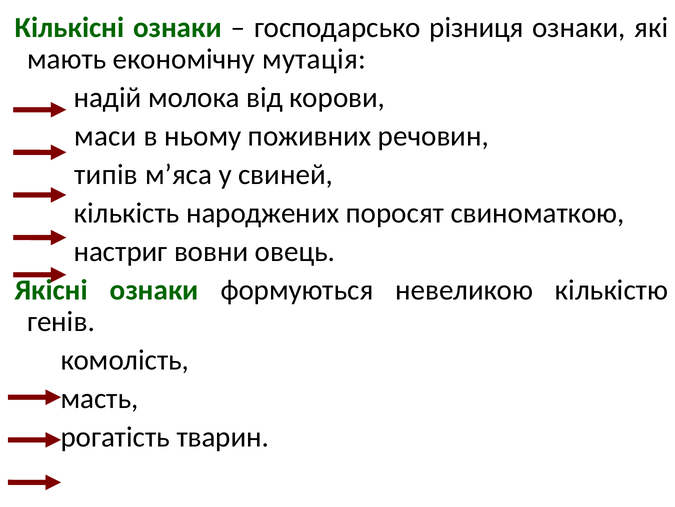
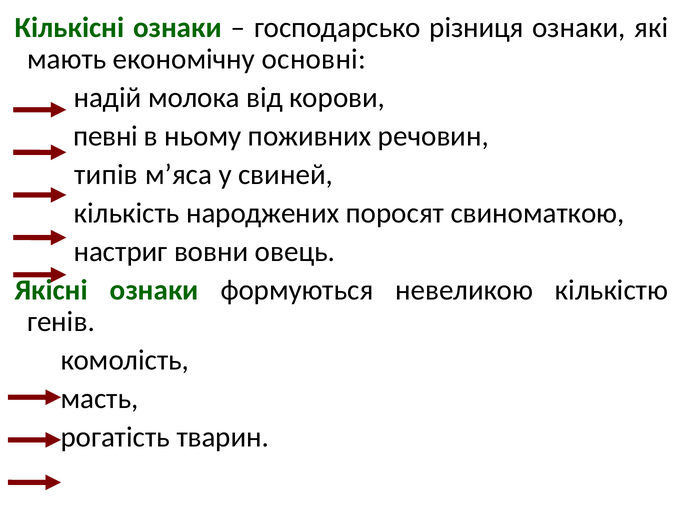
мутація: мутація -> основні (314, 59)
маси: маси -> певні (106, 136)
